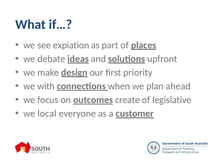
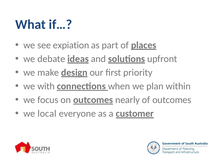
ahead: ahead -> within (178, 86)
create: create -> nearly (128, 100)
of legislative: legislative -> outcomes (172, 100)
